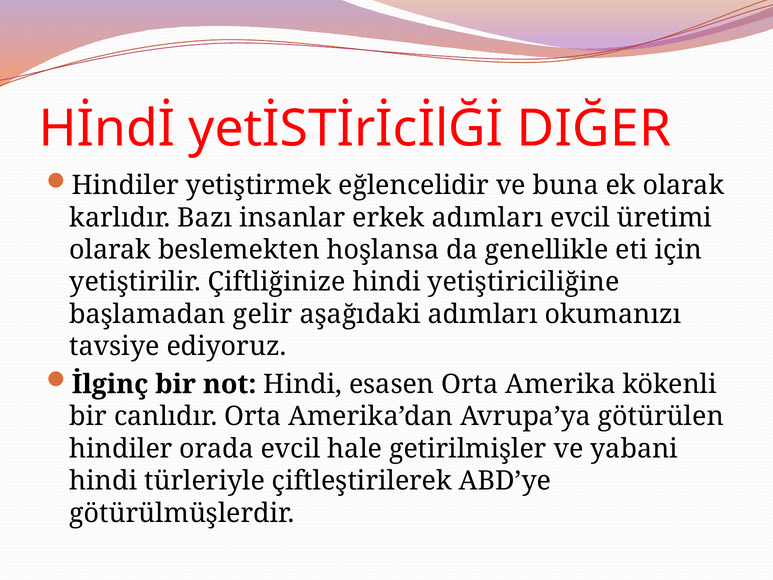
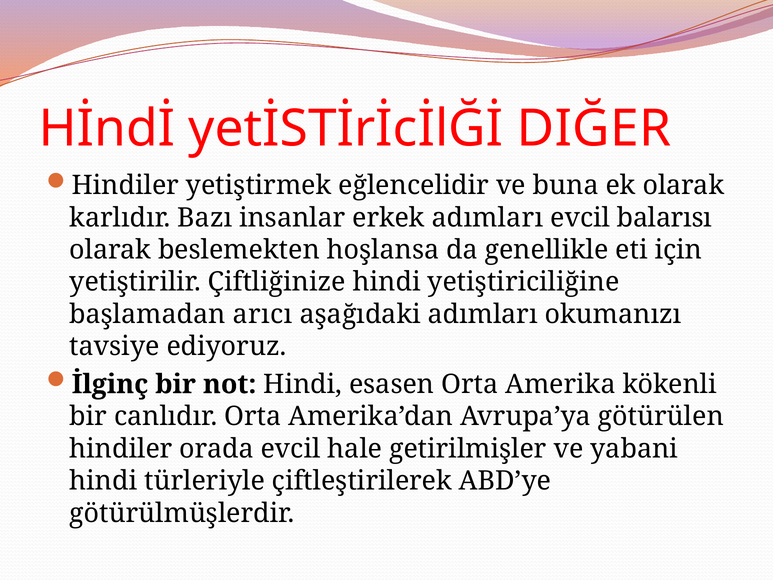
üretimi: üretimi -> balarısı (664, 218)
gelir: gelir -> arıcı (263, 314)
